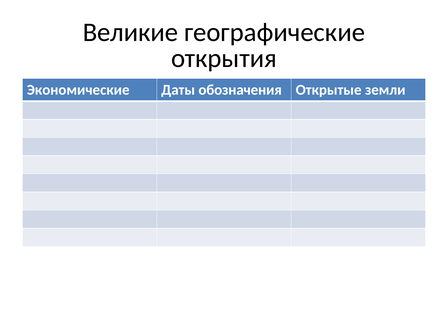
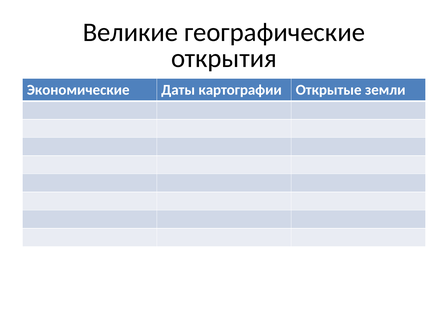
обозначения: обозначения -> картографии (240, 90)
